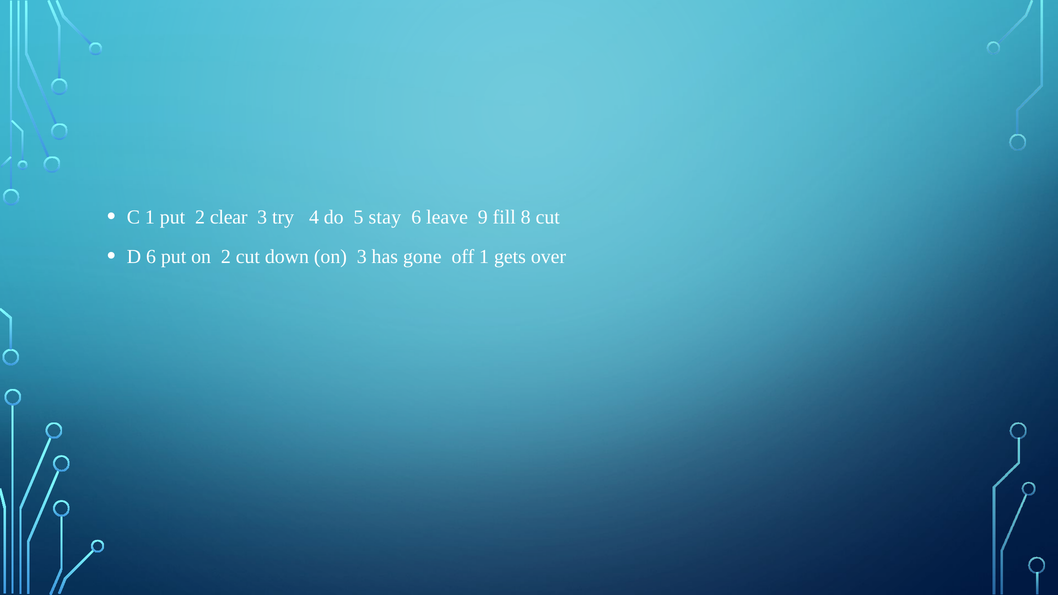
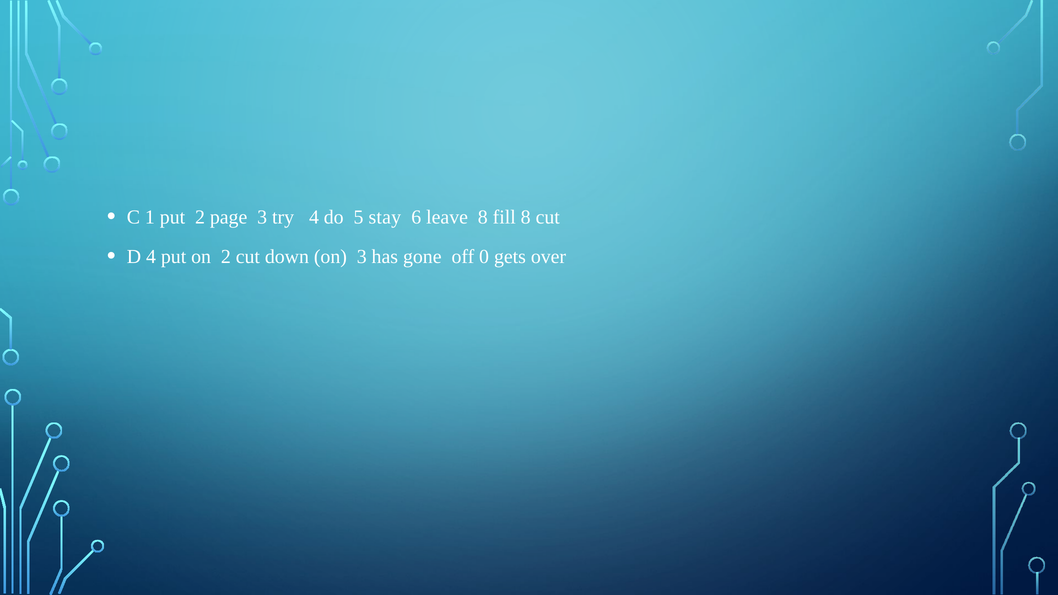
clear: clear -> page (229, 217)
leave 9: 9 -> 8 (483, 217)
D 6: 6 -> 4 (151, 257)
off 1: 1 -> 0 (484, 257)
